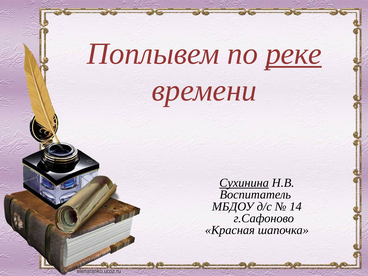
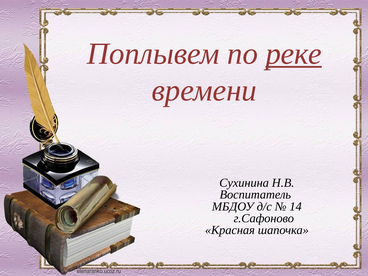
Сухинина underline: present -> none (244, 183)
